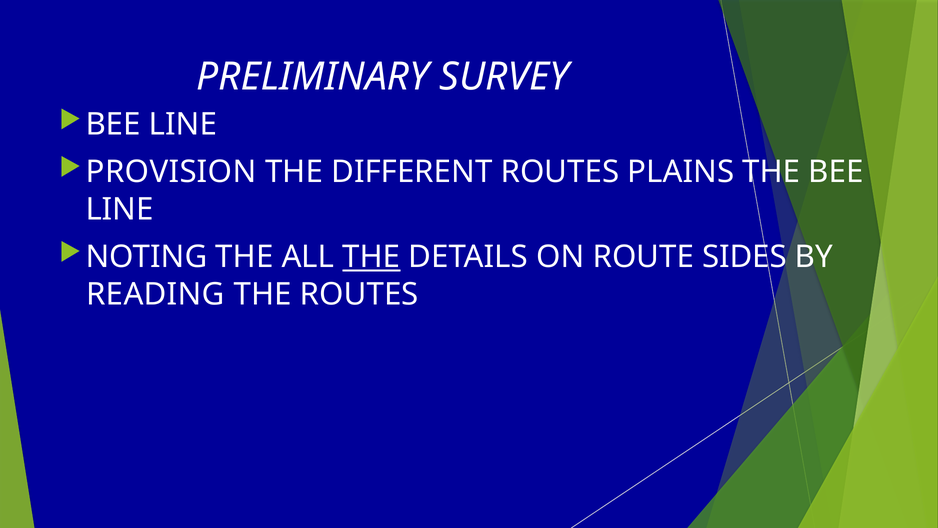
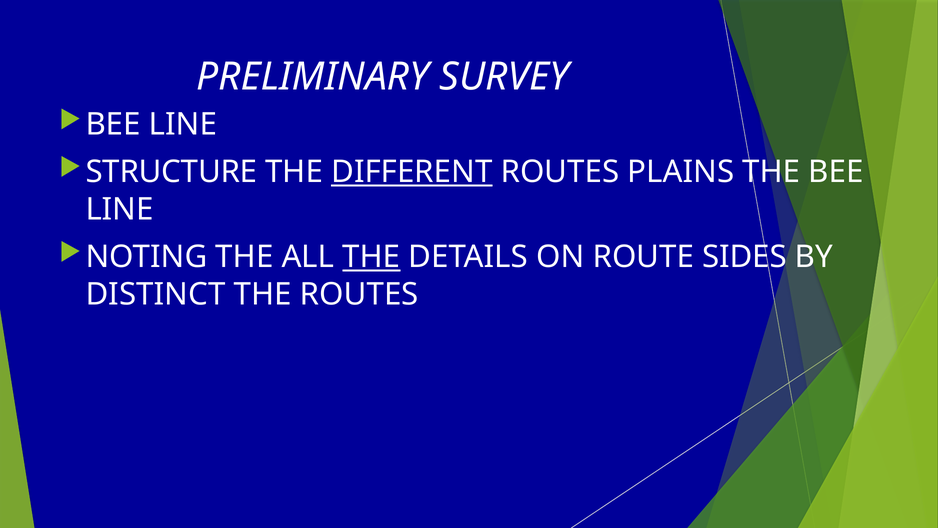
PROVISION: PROVISION -> STRUCTURE (171, 172)
DIFFERENT underline: none -> present (412, 172)
READING: READING -> DISTINCT (156, 294)
